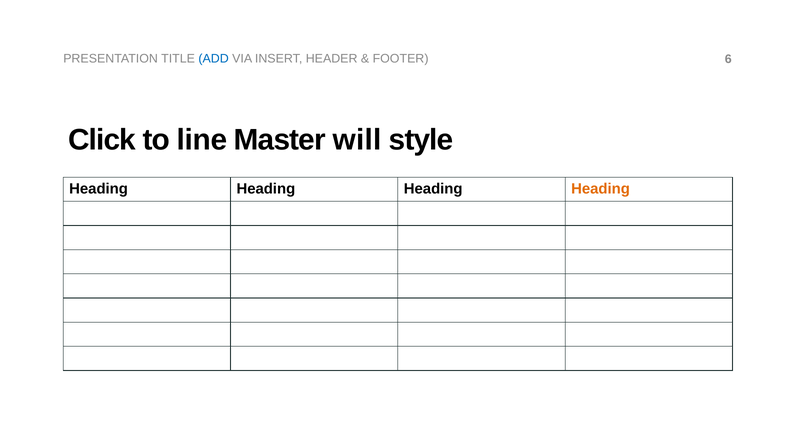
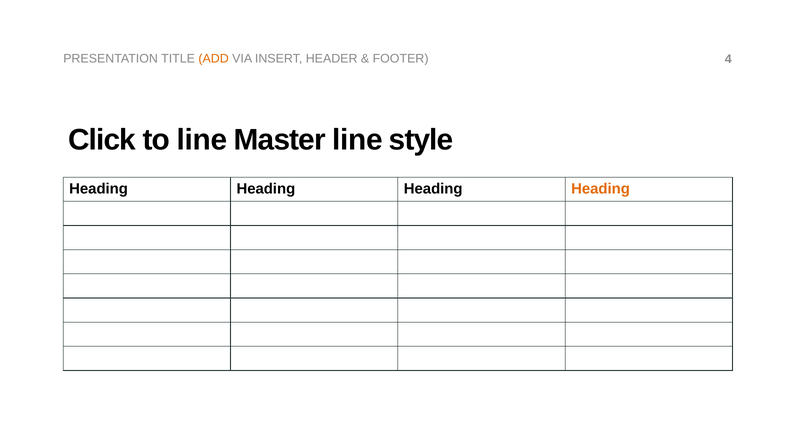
ADD colour: blue -> orange (214, 59)
6: 6 -> 4 (728, 59)
Master will: will -> line (357, 140)
